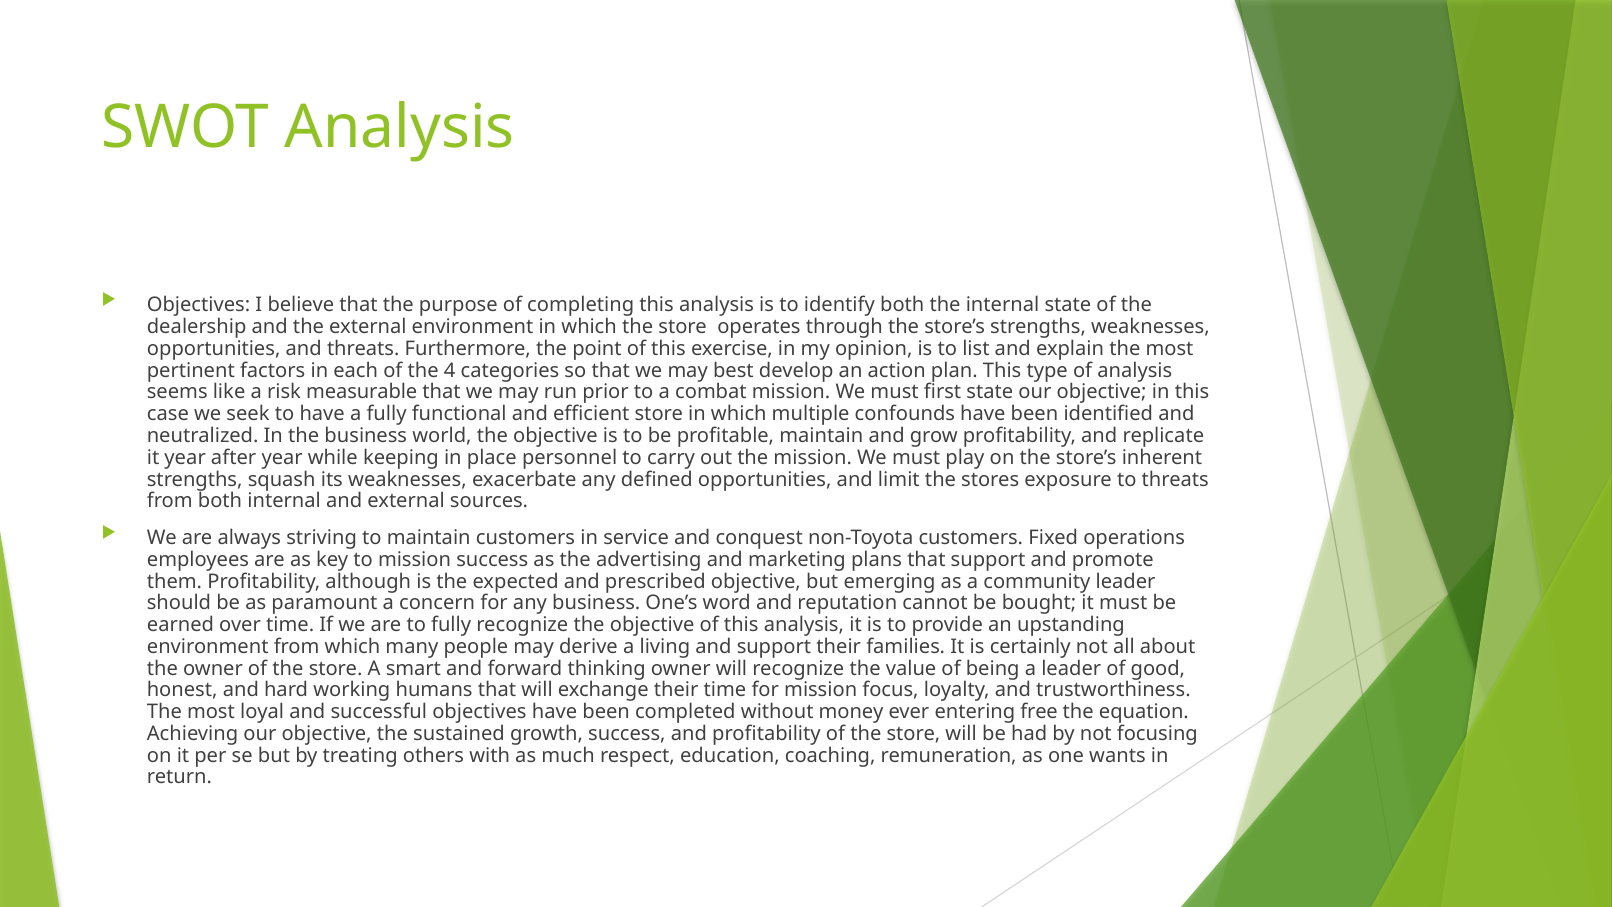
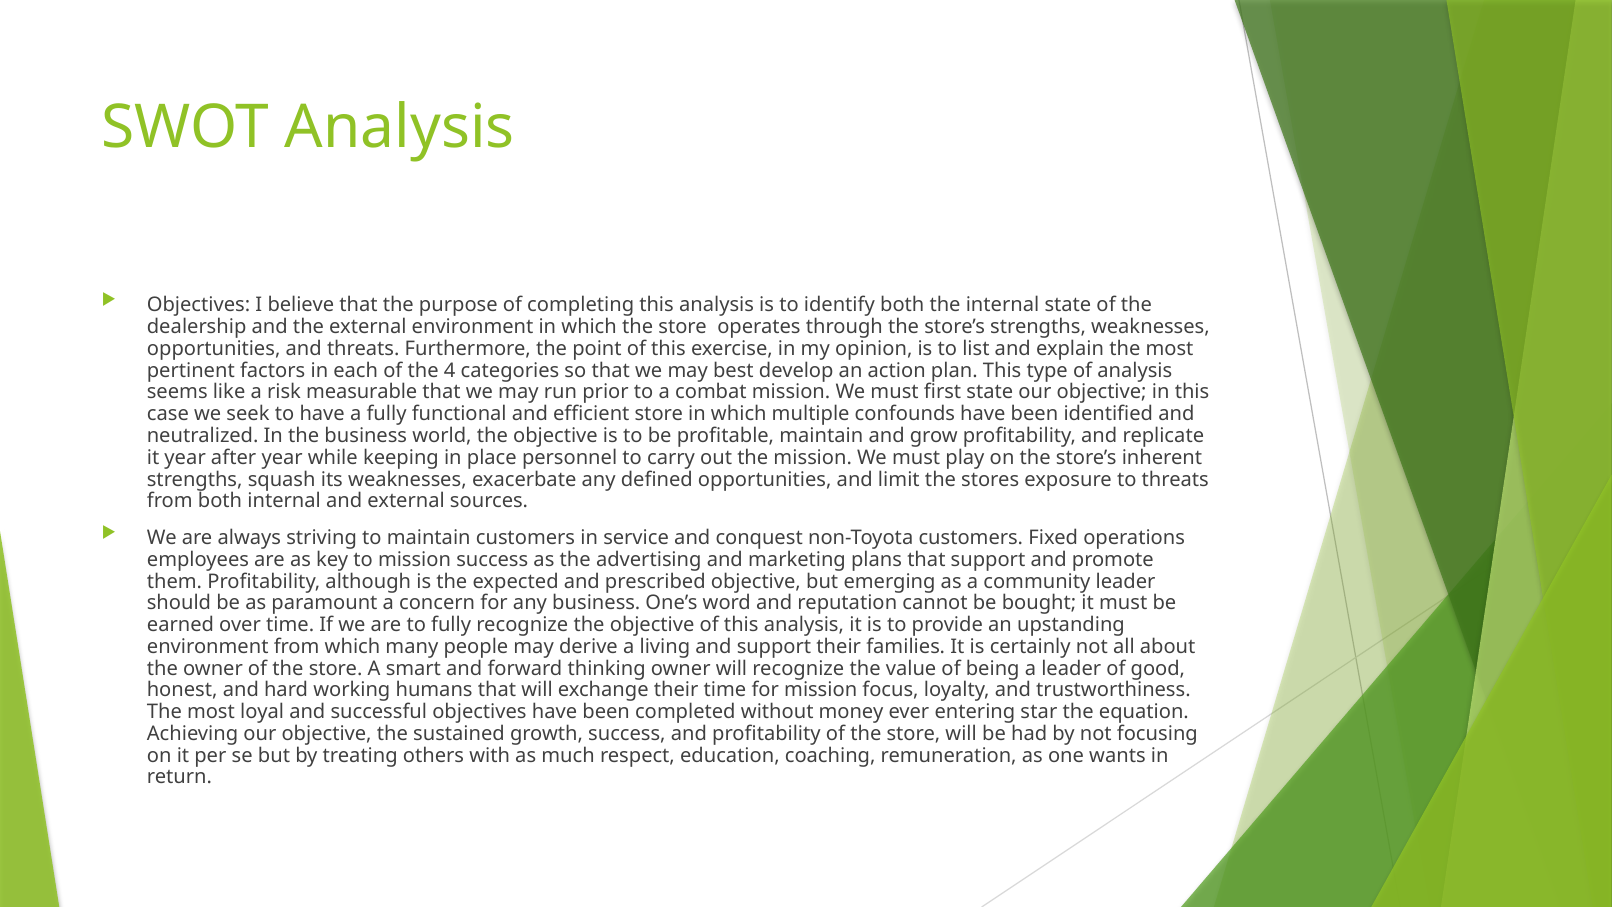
free: free -> star (1039, 712)
